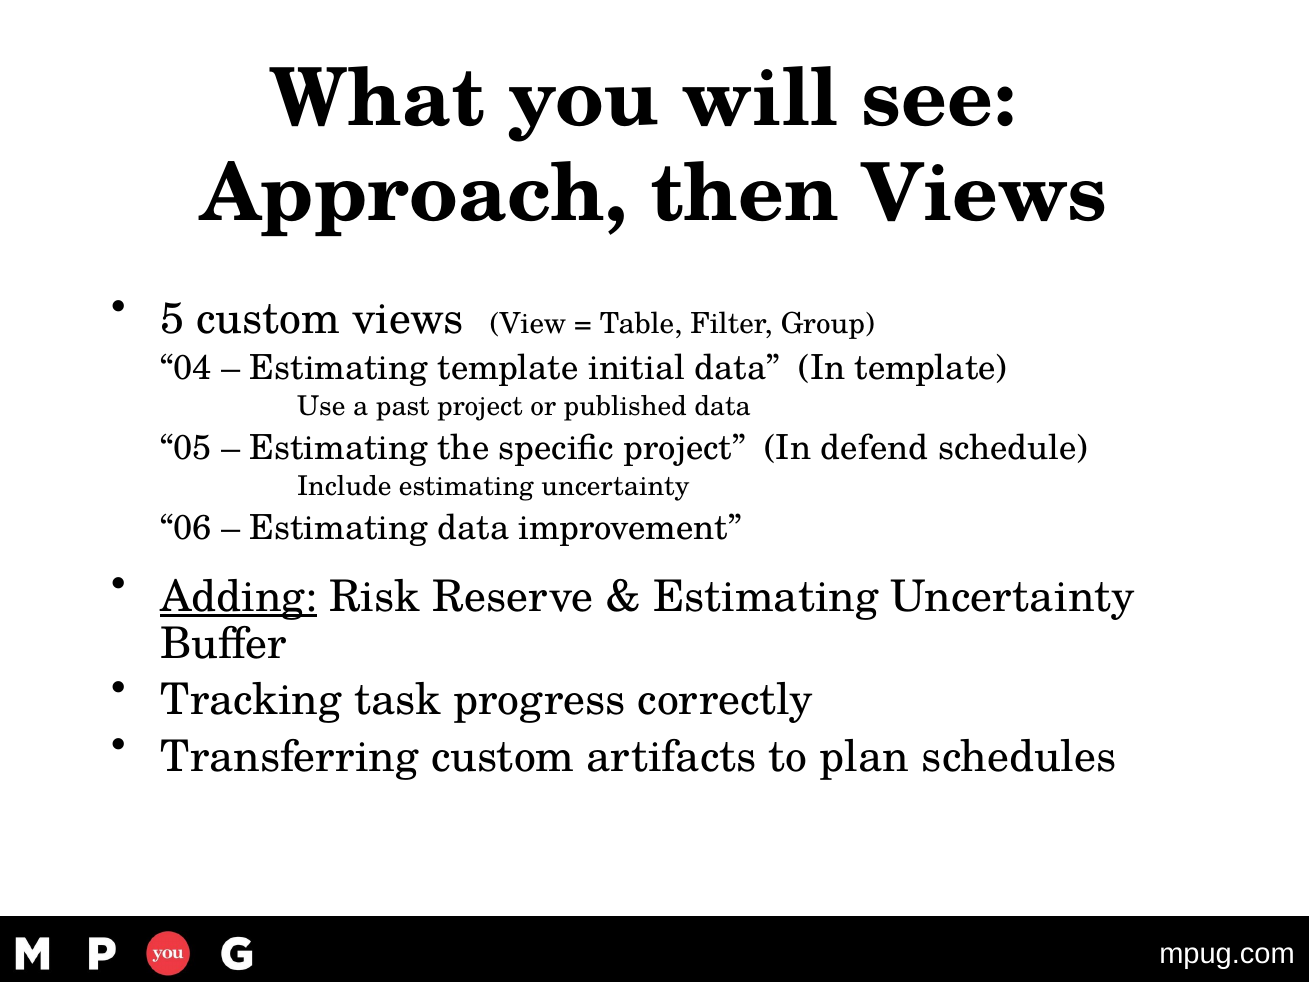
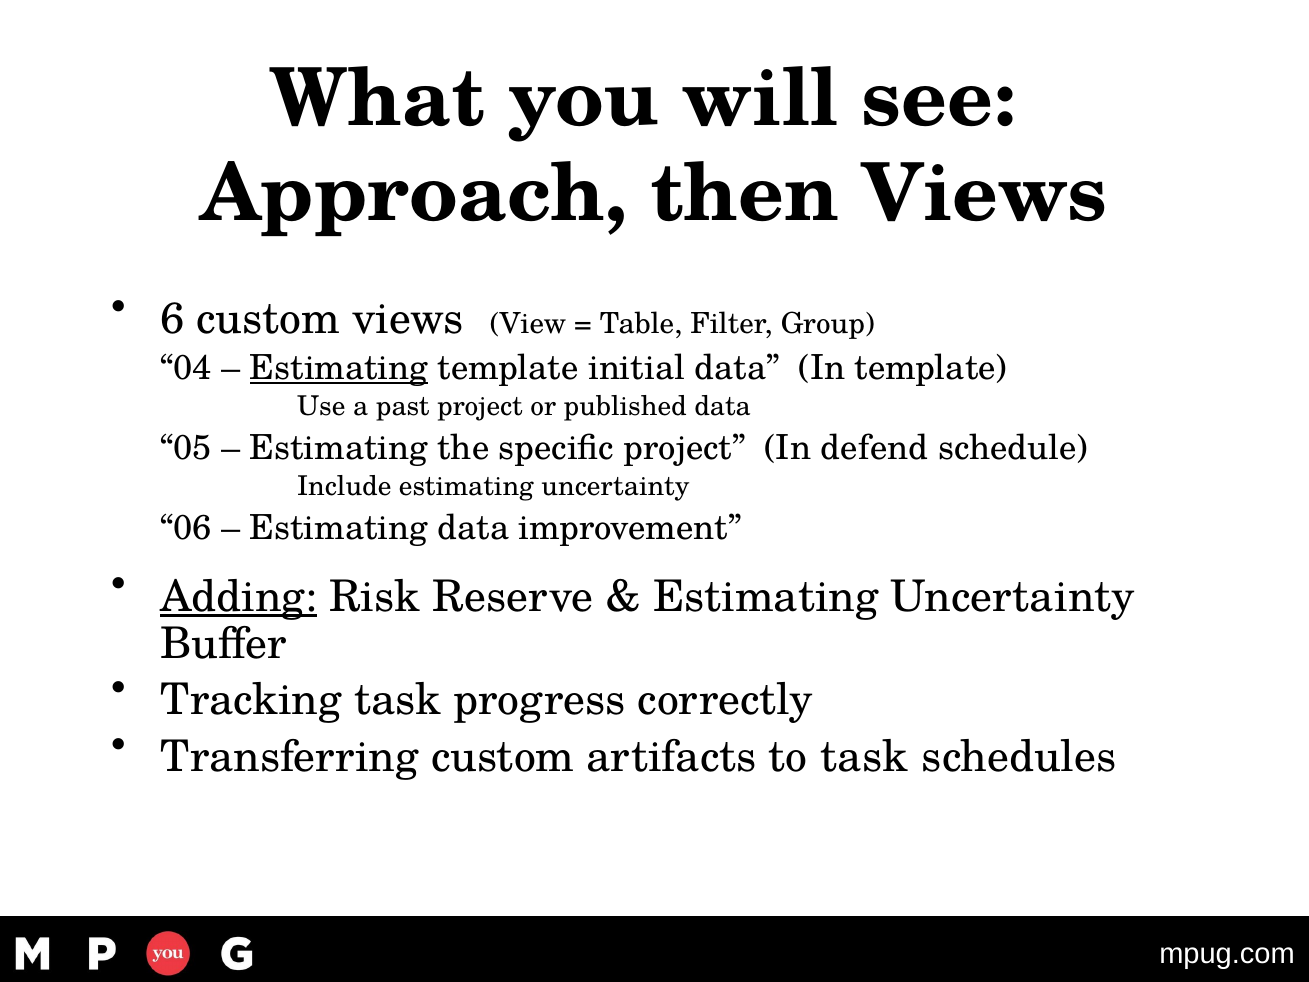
5: 5 -> 6 (172, 319)
Estimating underline: none -> present (339, 368)
to plan: plan -> task (864, 757)
